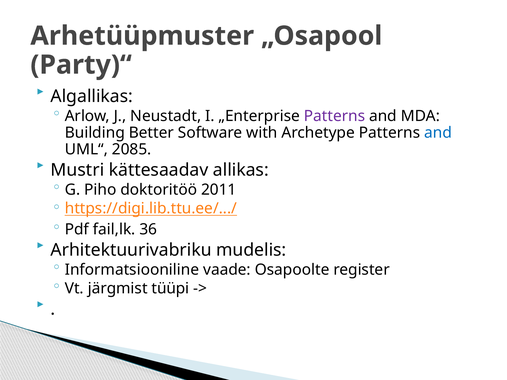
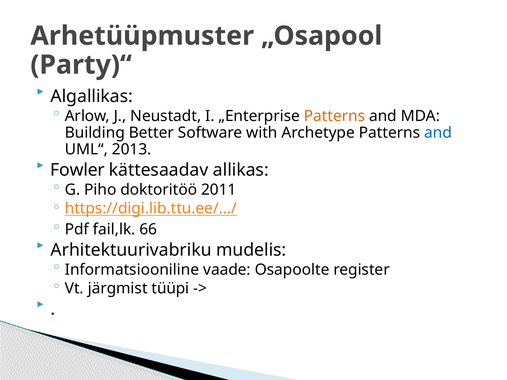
Patterns colour: purple -> orange (334, 116)
2085: 2085 -> 2013 (132, 150)
Mustri: Mustri -> Fowler (78, 170)
36: 36 -> 66 (148, 230)
